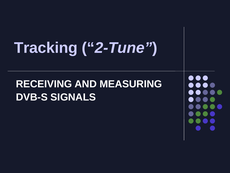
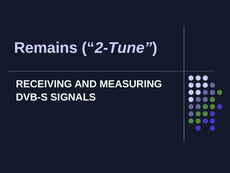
Tracking: Tracking -> Remains (46, 48)
